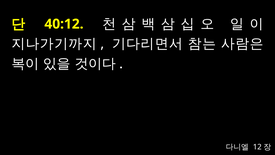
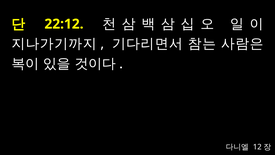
40:12: 40:12 -> 22:12 (64, 24)
